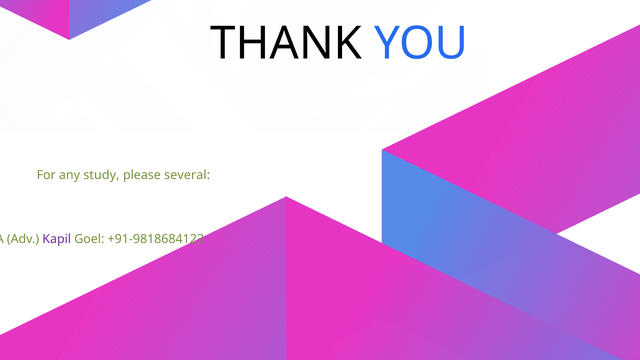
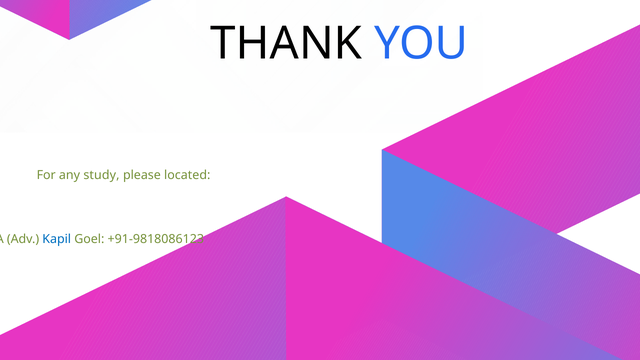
several: several -> located (187, 175)
Kapil colour: purple -> blue (57, 239)
+91-9818684123: +91-9818684123 -> +91-9818086123 (156, 239)
